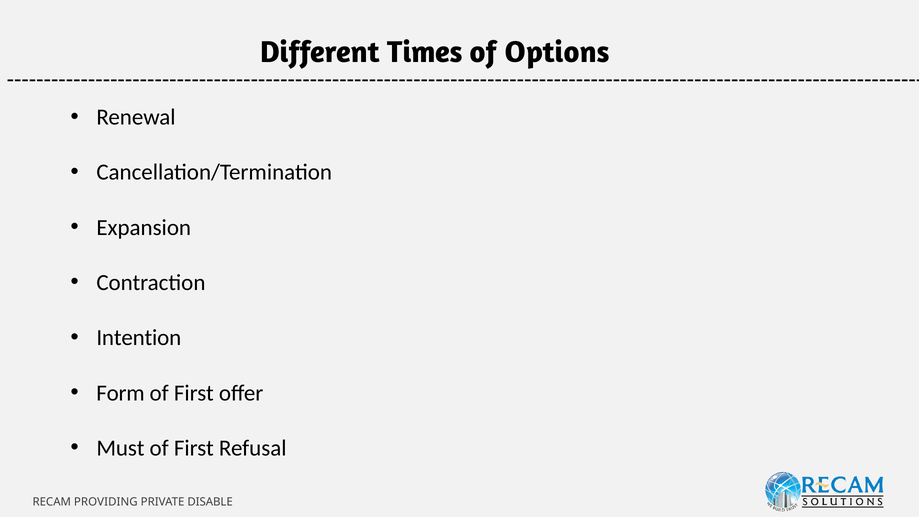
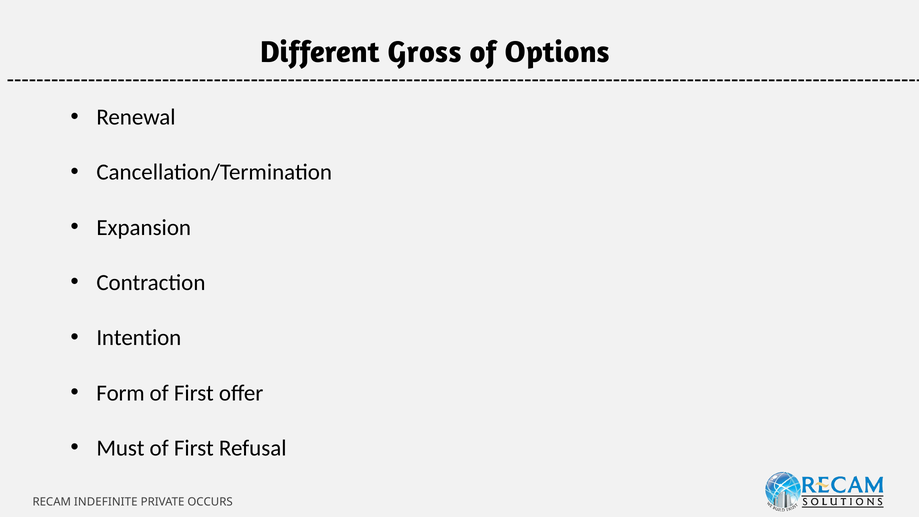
Times: Times -> Gross (425, 52)
PROVIDING: PROVIDING -> INDEFINITE (106, 502)
DISABLE: DISABLE -> OCCURS (210, 502)
